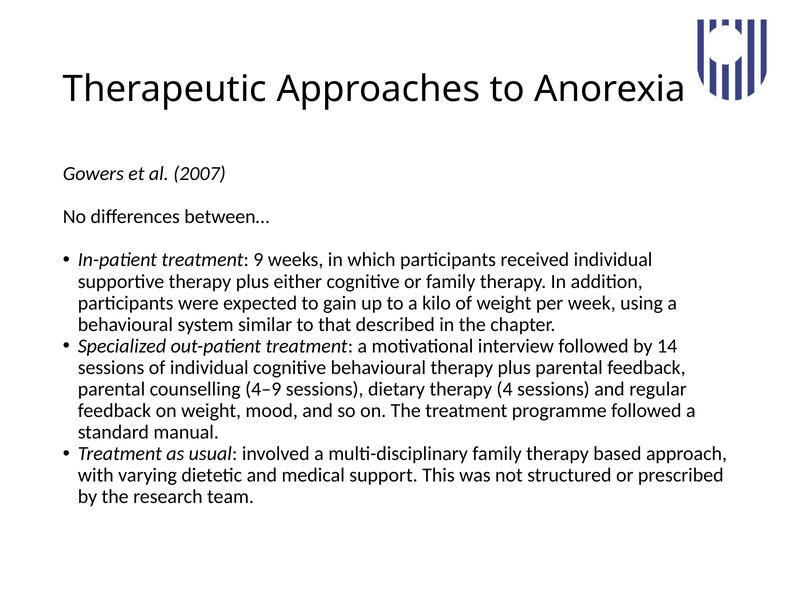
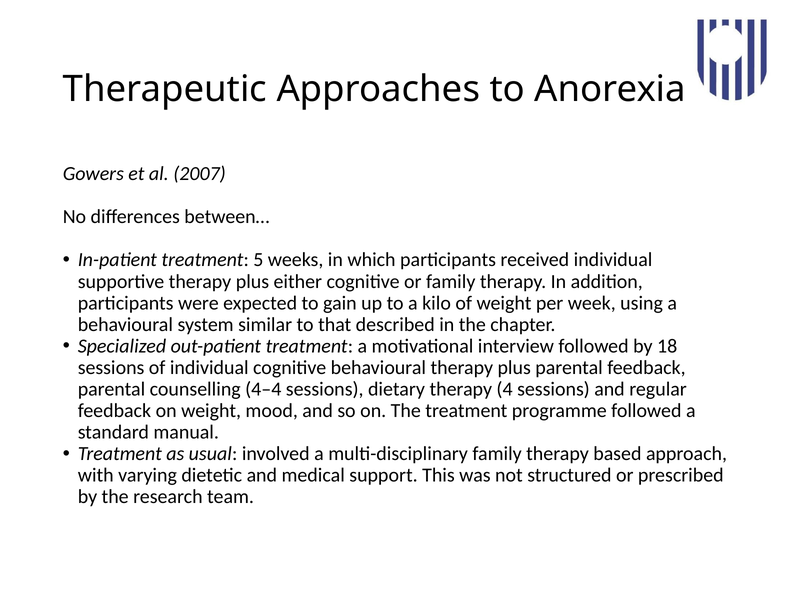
9: 9 -> 5 (258, 260)
14: 14 -> 18 (667, 346)
4–9: 4–9 -> 4–4 (263, 389)
